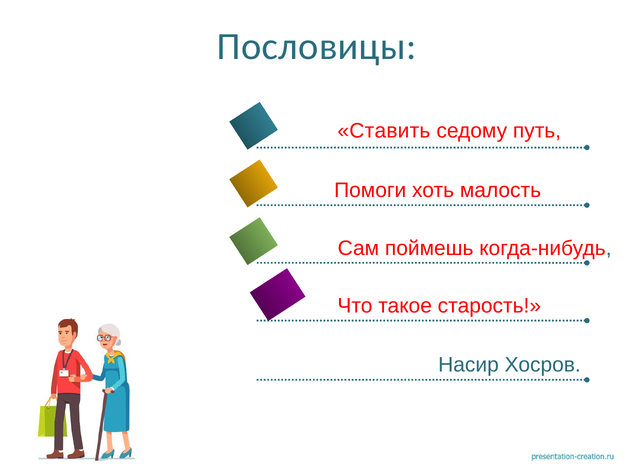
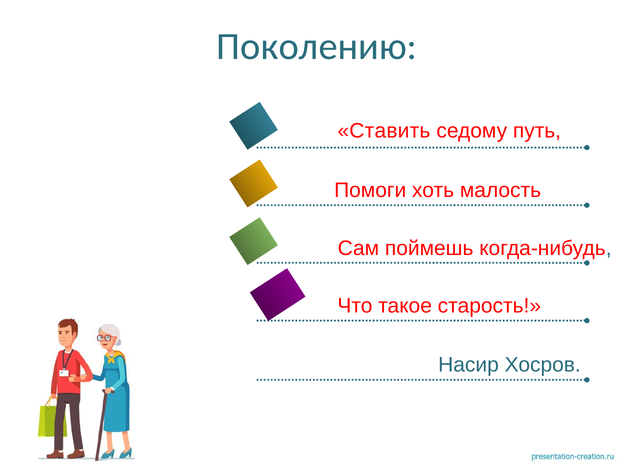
Пословицы: Пословицы -> Поколению (317, 47)
